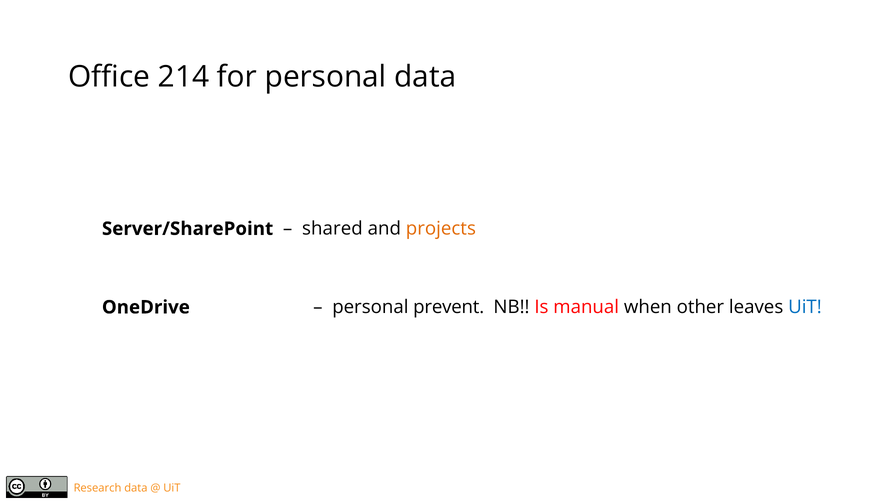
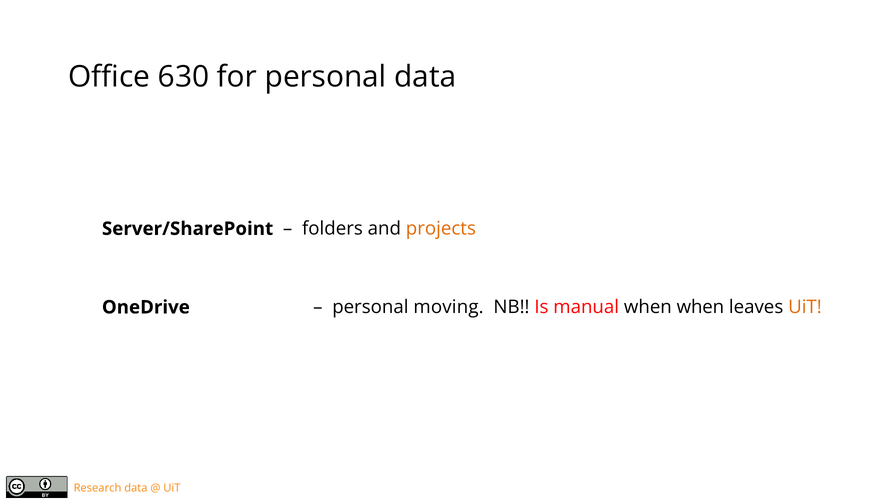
214: 214 -> 630 (184, 77)
shared: shared -> folders (332, 229)
prevent: prevent -> moving (449, 307)
when other: other -> when (700, 307)
UiT colour: blue -> orange (805, 307)
